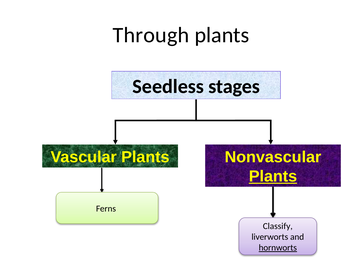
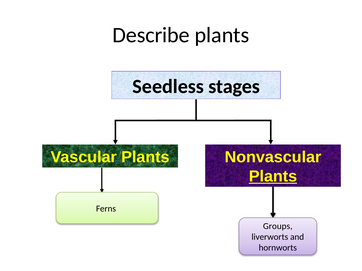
Through: Through -> Describe (151, 35)
Classify: Classify -> Groups (278, 226)
hornworts underline: present -> none (278, 248)
